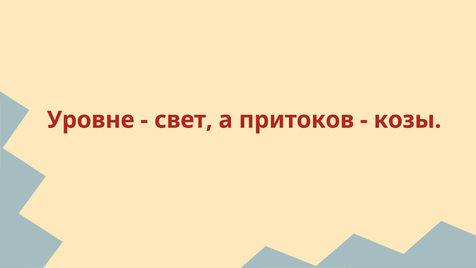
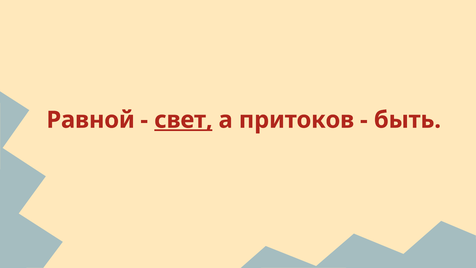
Уровне: Уровне -> Равной (91, 120)
свет underline: none -> present (183, 120)
козы: козы -> быть (407, 120)
